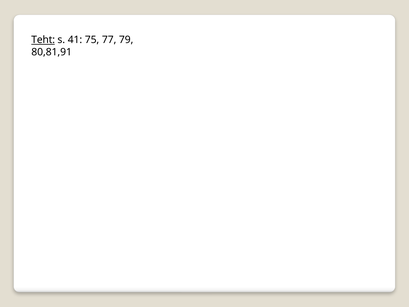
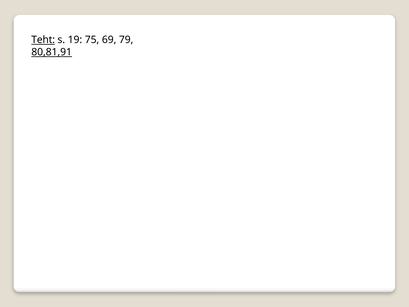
41: 41 -> 19 (75, 40)
77: 77 -> 69 (109, 40)
80,81,91 underline: none -> present (52, 52)
